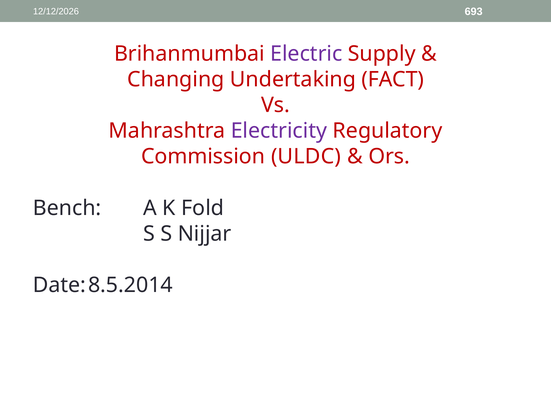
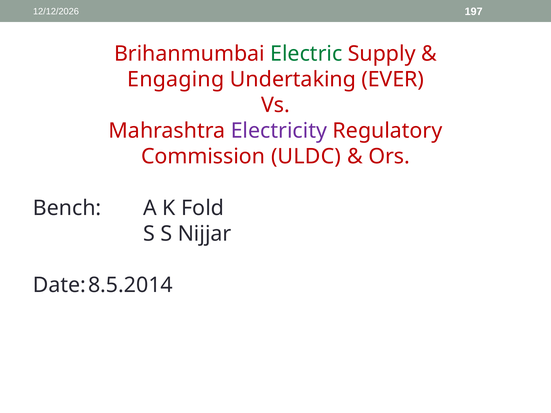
693: 693 -> 197 (474, 12)
Electric colour: purple -> green (306, 54)
Changing: Changing -> Engaging (176, 80)
FACT: FACT -> EVER (393, 80)
